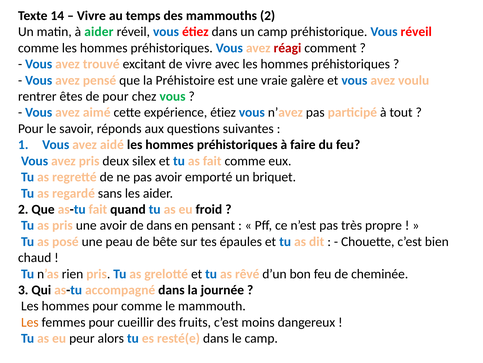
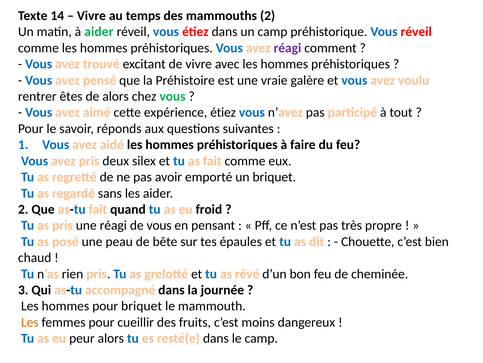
réagi colour: red -> purple (287, 48)
de pour: pour -> alors (116, 96)
une avoir: avoir -> réagi (113, 225)
de dans: dans -> vous (159, 225)
pour comme: comme -> briquet (142, 306)
